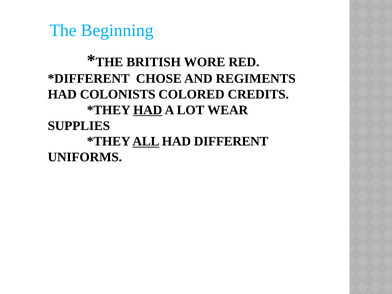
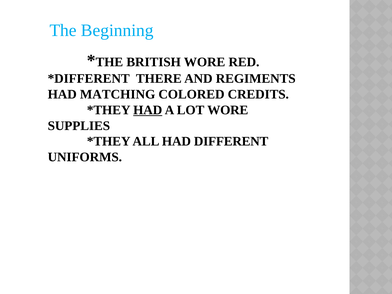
CHOSE: CHOSE -> THERE (159, 79)
COLONISTS: COLONISTS -> MATCHING (118, 94)
LOT WEAR: WEAR -> WORE (228, 110)
ALL underline: present -> none (146, 141)
